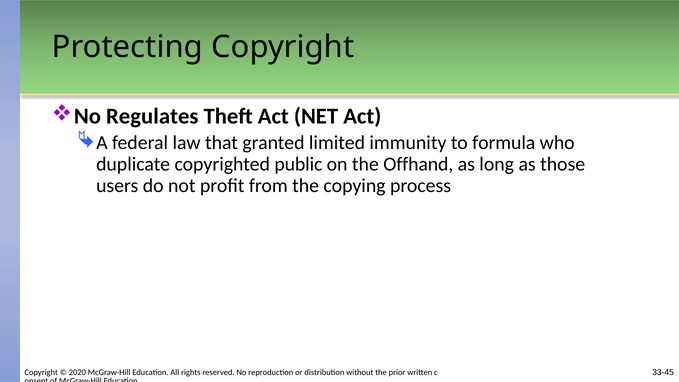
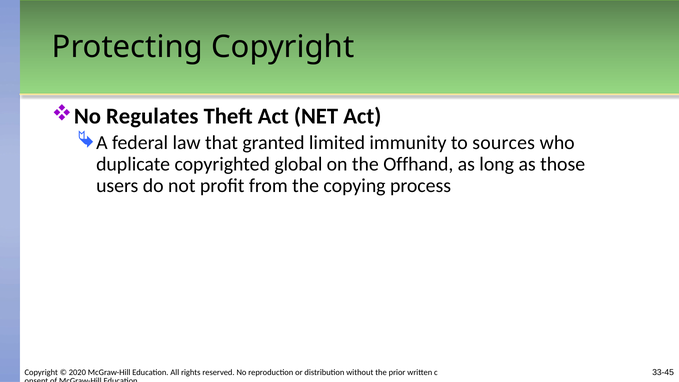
formula: formula -> sources (504, 143)
public: public -> global (298, 164)
